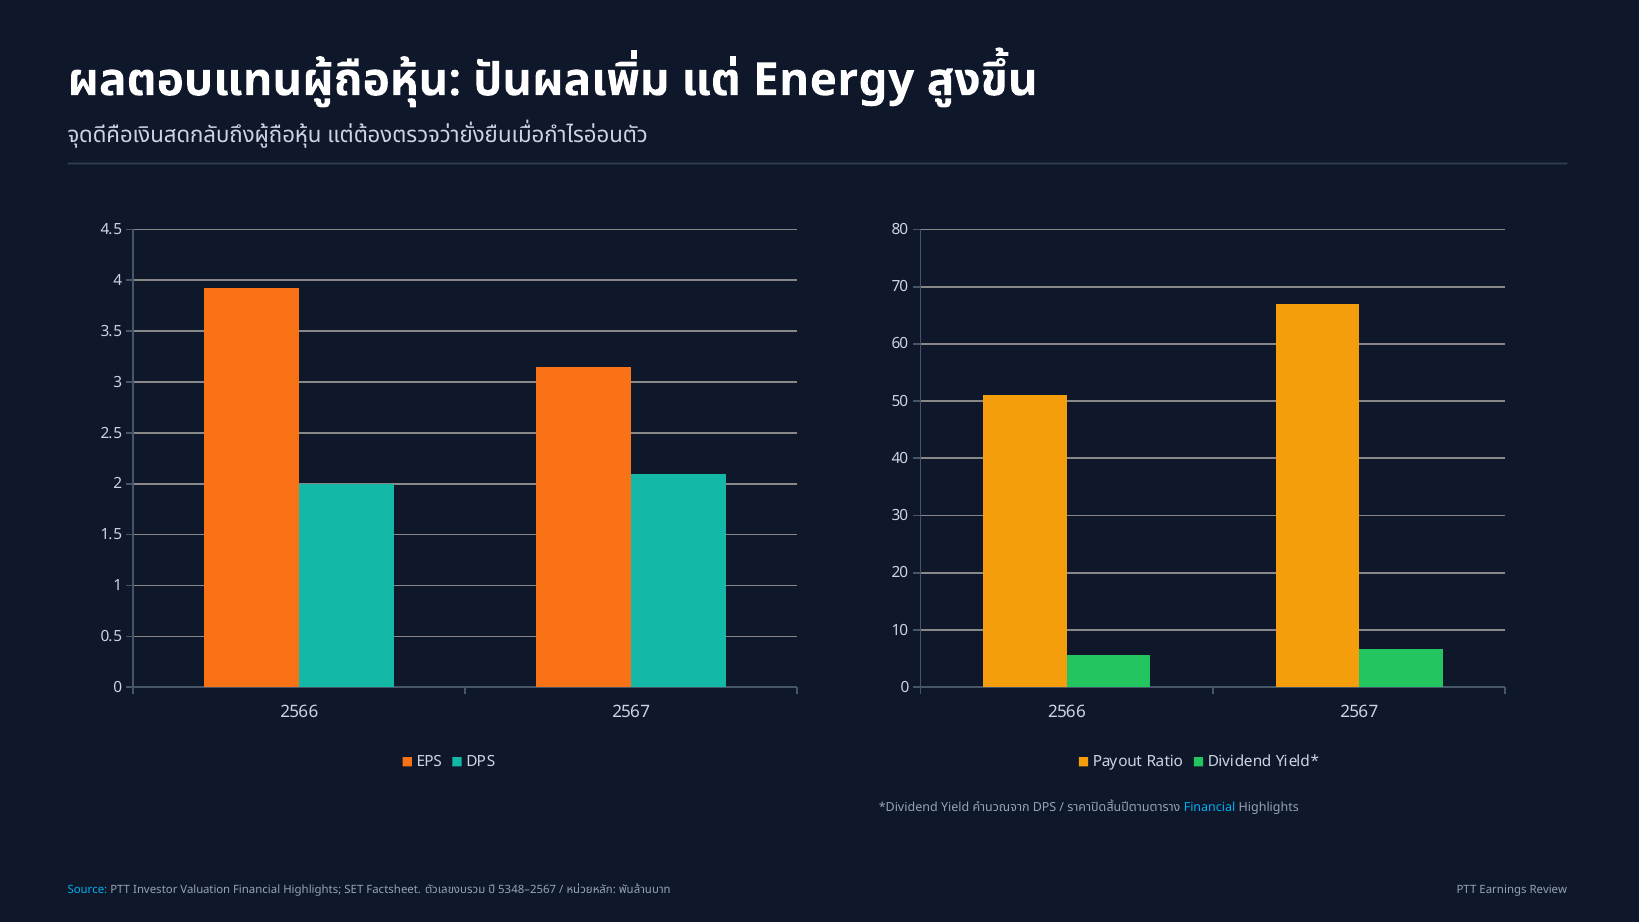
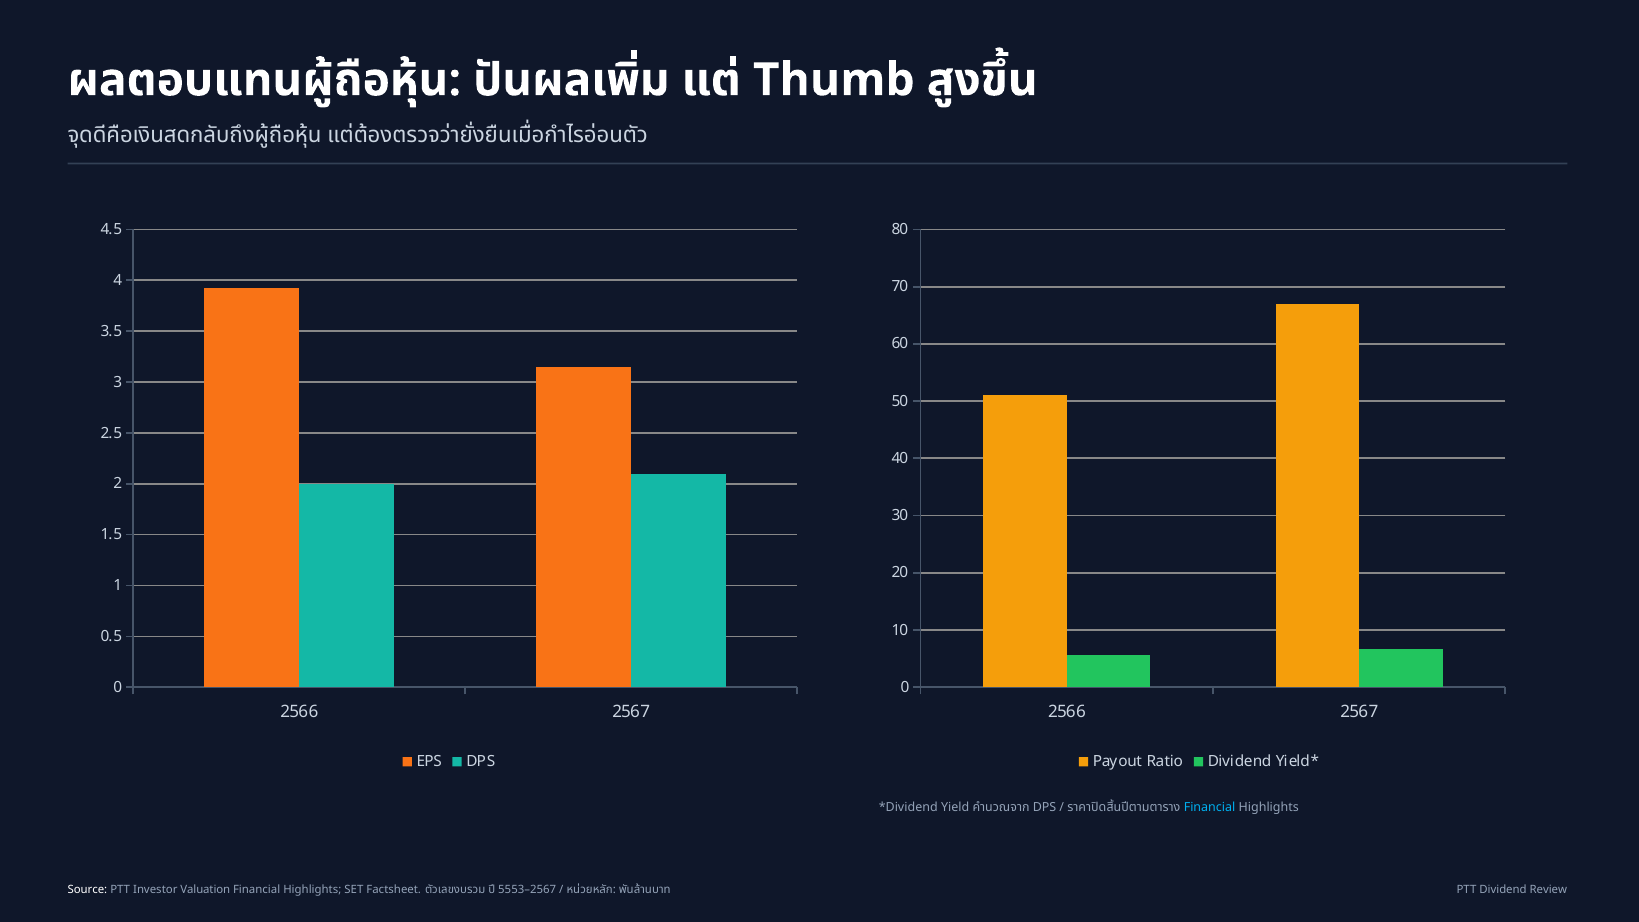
Energy: Energy -> Thumb (834, 80)
Source colour: light blue -> white (87, 890)
5348–2567: 5348–2567 -> 5553–2567 (527, 890)
PTT Earnings: Earnings -> Dividend (1503, 890)
